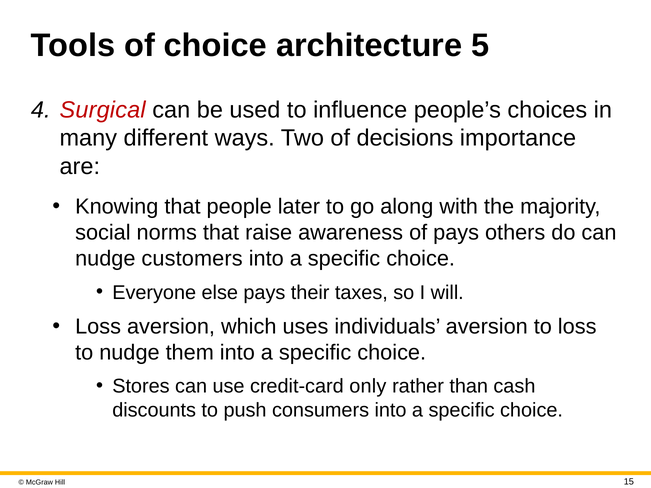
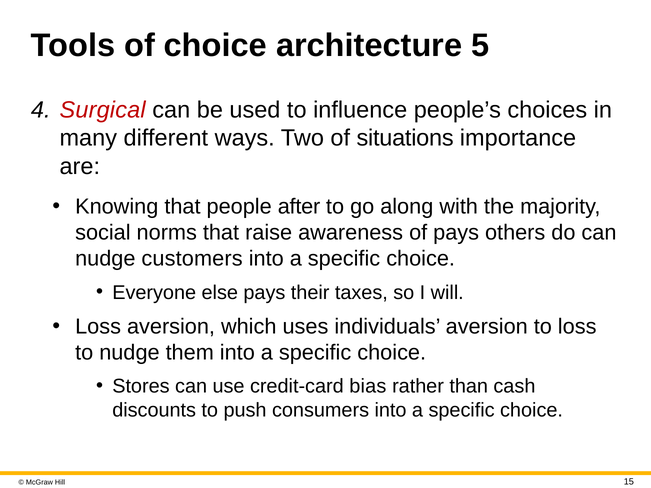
decisions: decisions -> situations (405, 138)
later: later -> after (299, 207)
only: only -> bias (368, 387)
